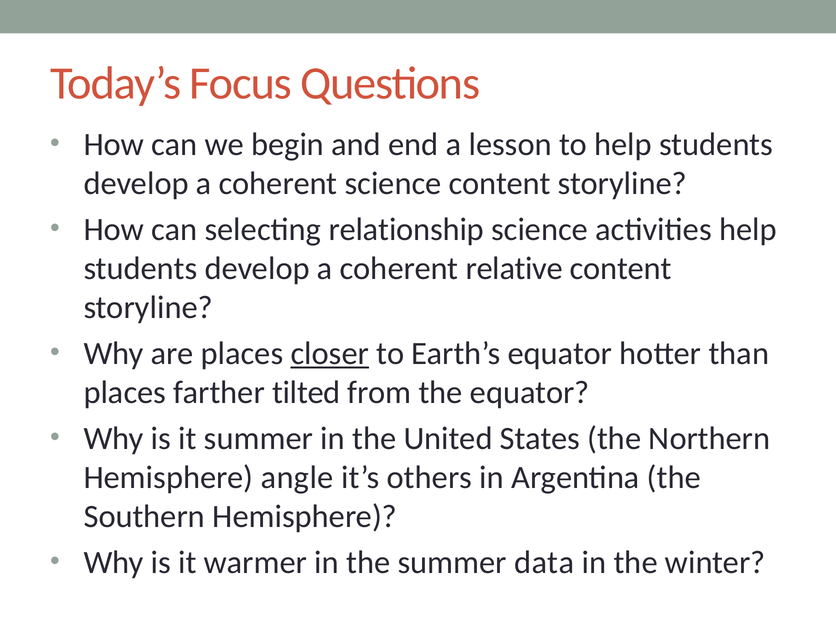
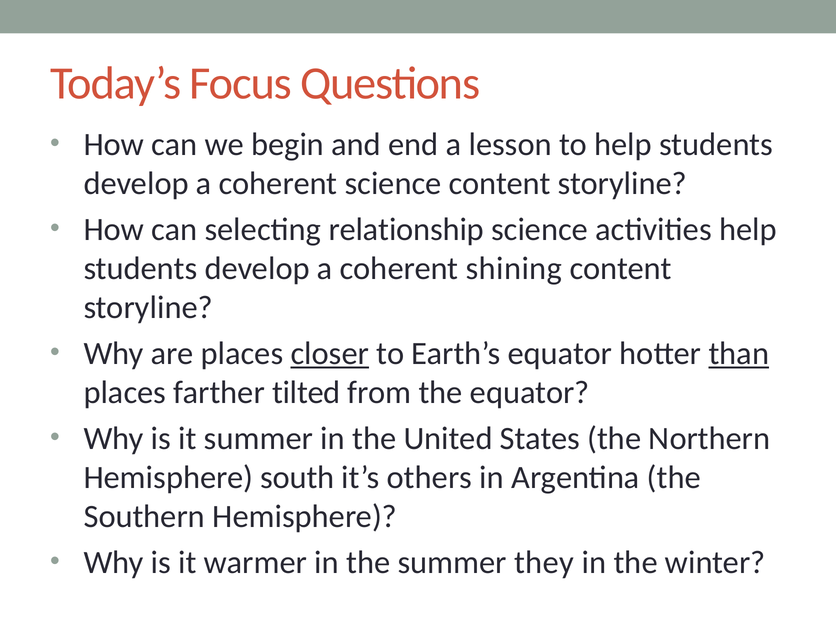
relative: relative -> shining (514, 268)
than underline: none -> present (739, 354)
angle: angle -> south (297, 478)
data: data -> they (544, 563)
